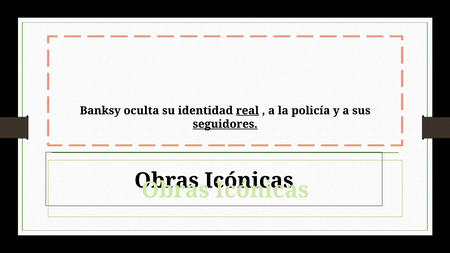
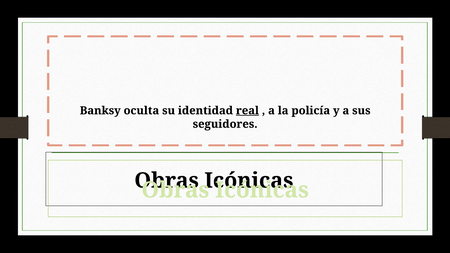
seguidores underline: present -> none (225, 124)
